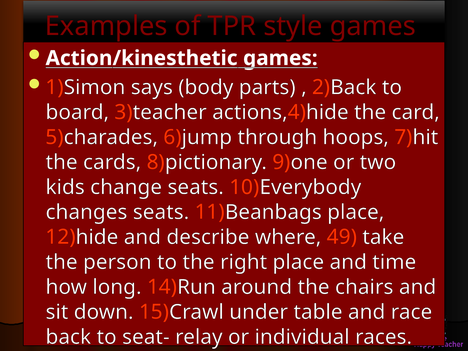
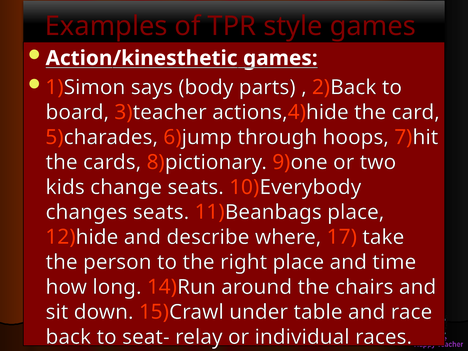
49: 49 -> 17 (342, 237)
